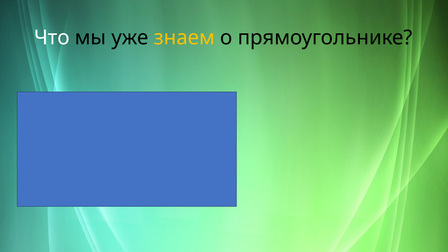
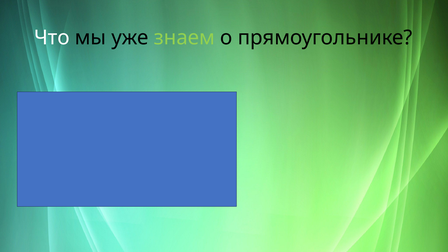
знаем colour: yellow -> light green (184, 38)
